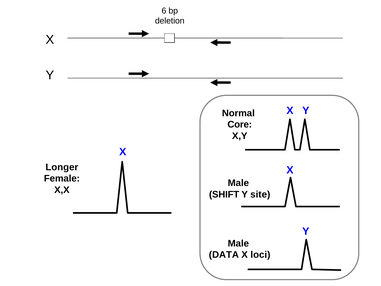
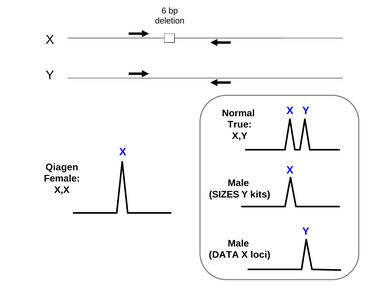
Core: Core -> True (240, 124)
Longer: Longer -> Qiagen (62, 167)
SHIFT: SHIFT -> SIZES (224, 194)
site: site -> kits (260, 194)
